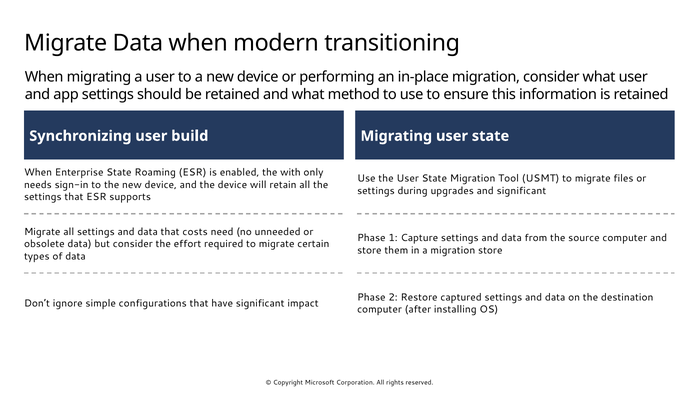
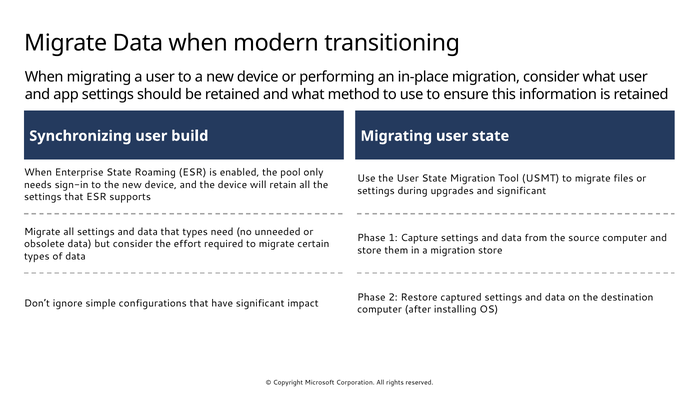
with: with -> pool (290, 173)
that costs: costs -> types (195, 232)
